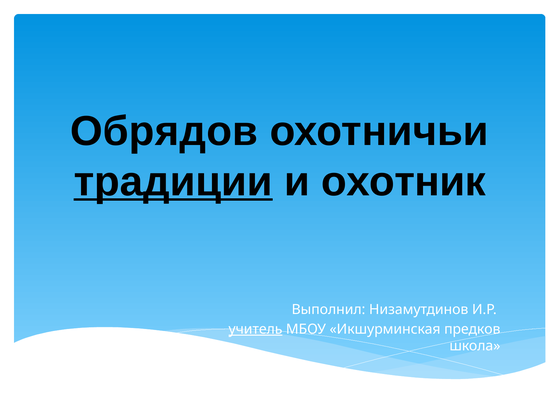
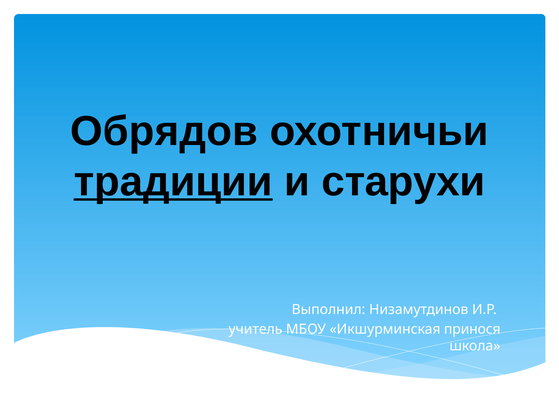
охотник: охотник -> старухи (403, 182)
учитель underline: present -> none (255, 329)
предков: предков -> принося (472, 329)
